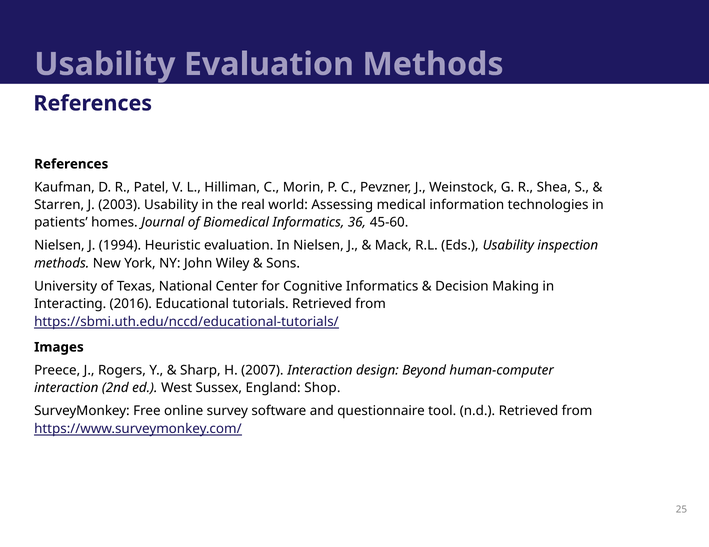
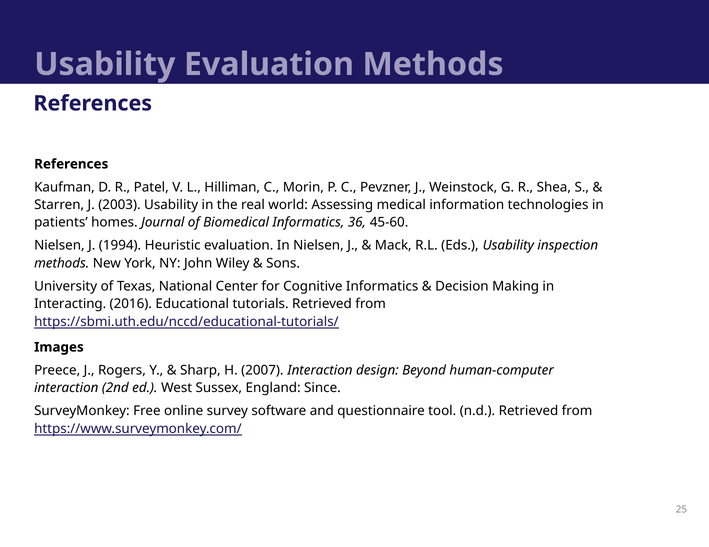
Shop: Shop -> Since (322, 389)
